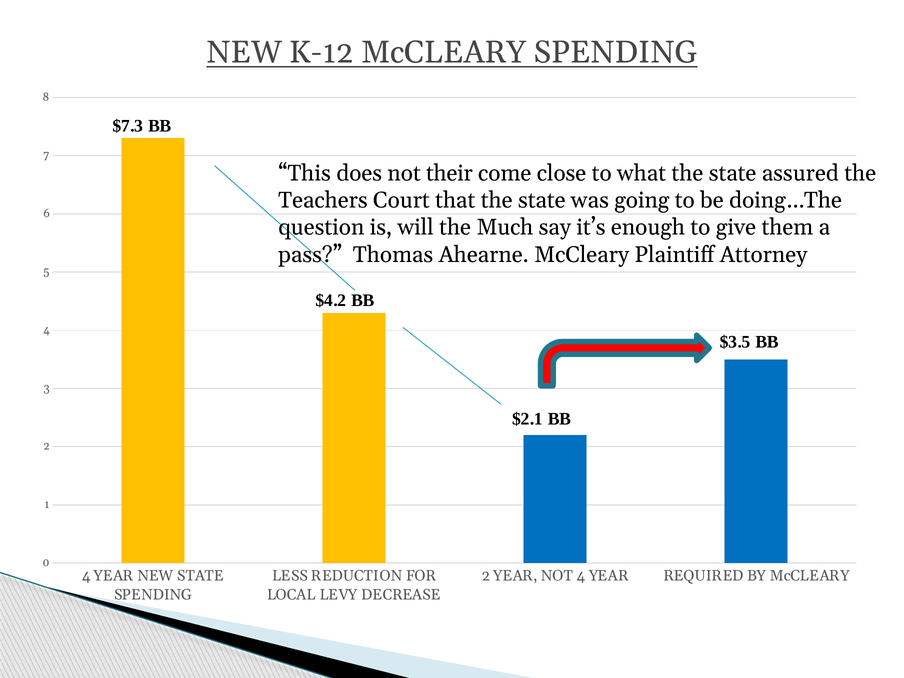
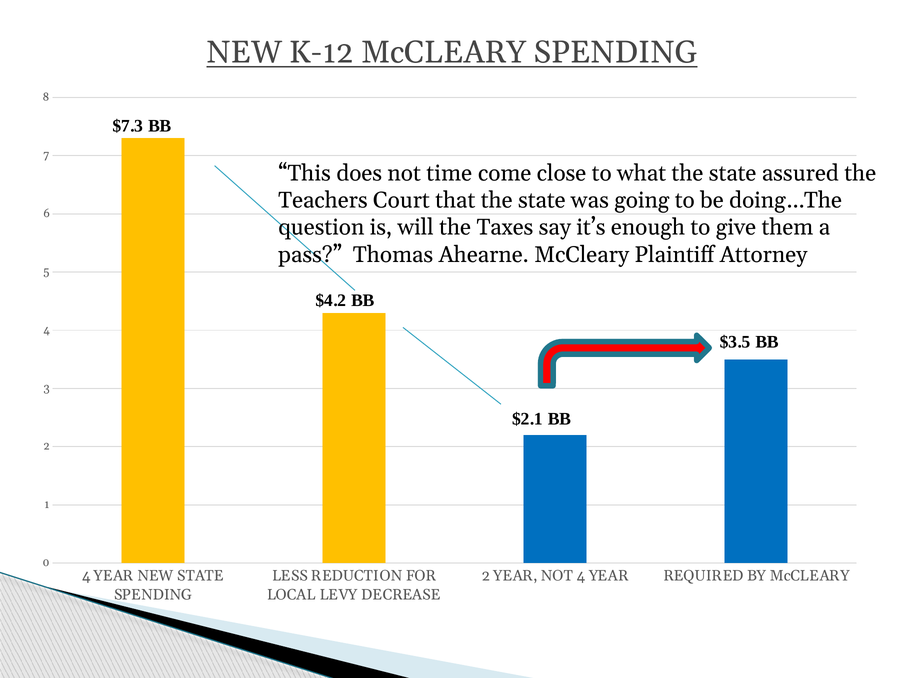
their: their -> time (449, 173)
Much: Much -> Taxes (505, 227)
